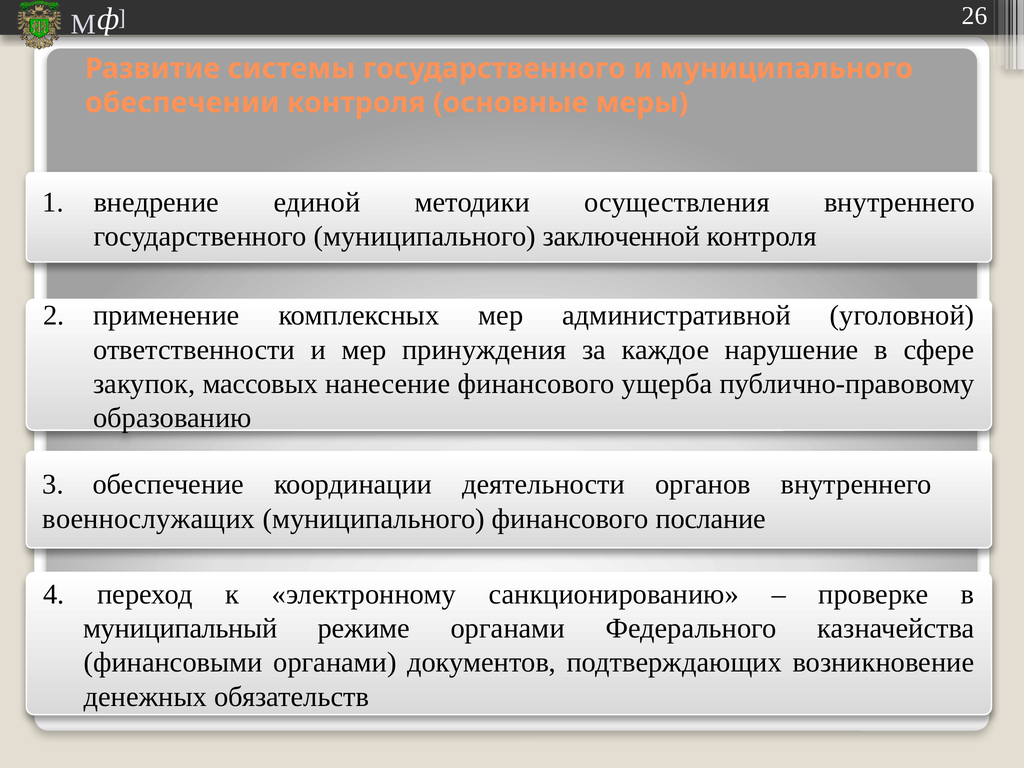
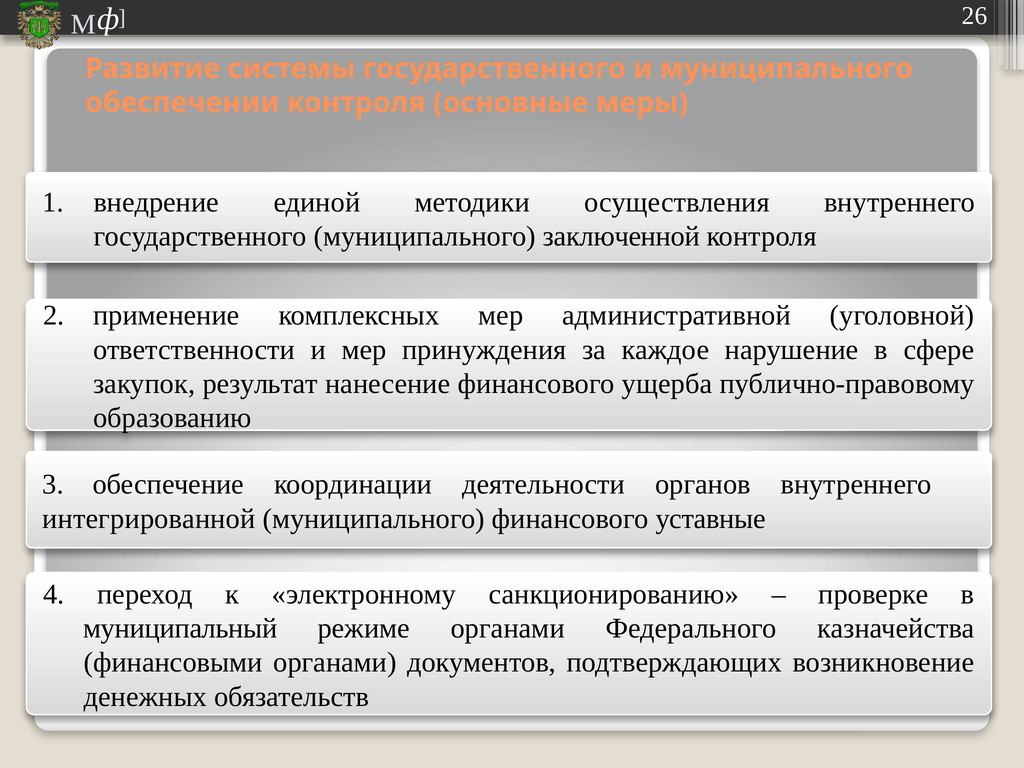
массовых: массовых -> результат (260, 384)
военнослужащих: военнослужащих -> интегрированной (149, 519)
послание: послание -> уставные (711, 519)
